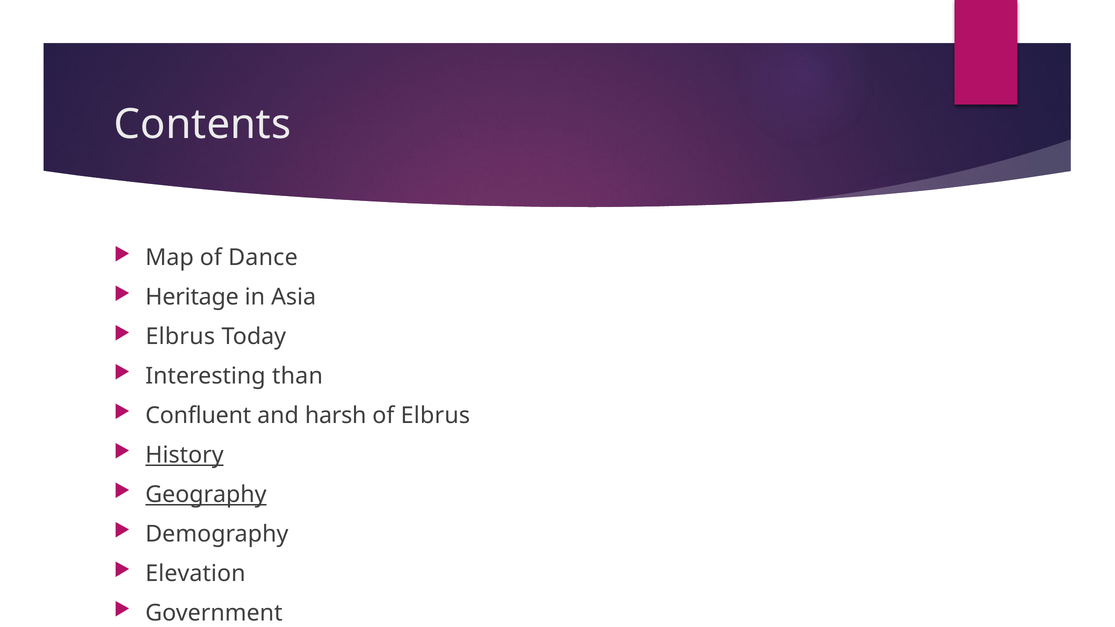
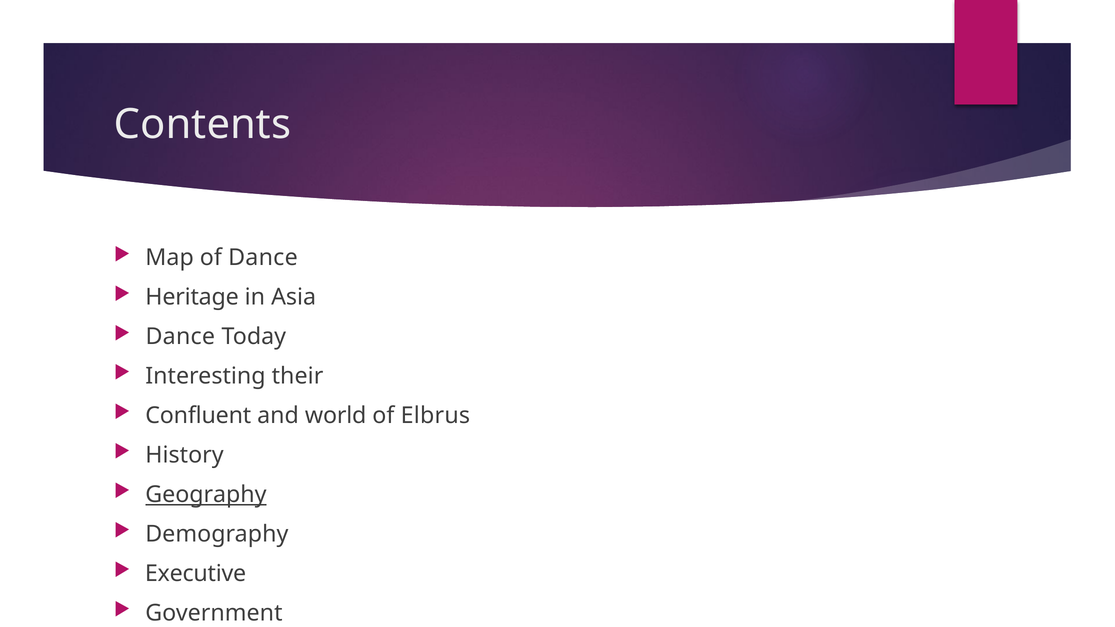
Elbrus: Elbrus -> Dance (180, 337)
than: than -> their (298, 376)
harsh: harsh -> world (336, 416)
History underline: present -> none (185, 455)
Elevation: Elevation -> Executive (196, 574)
